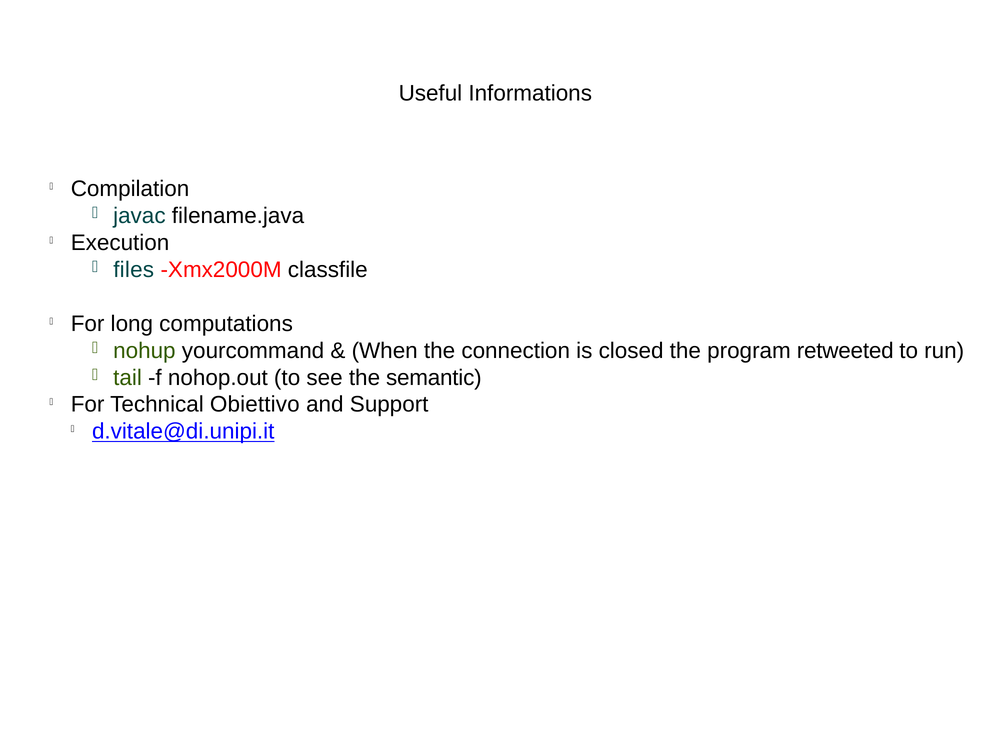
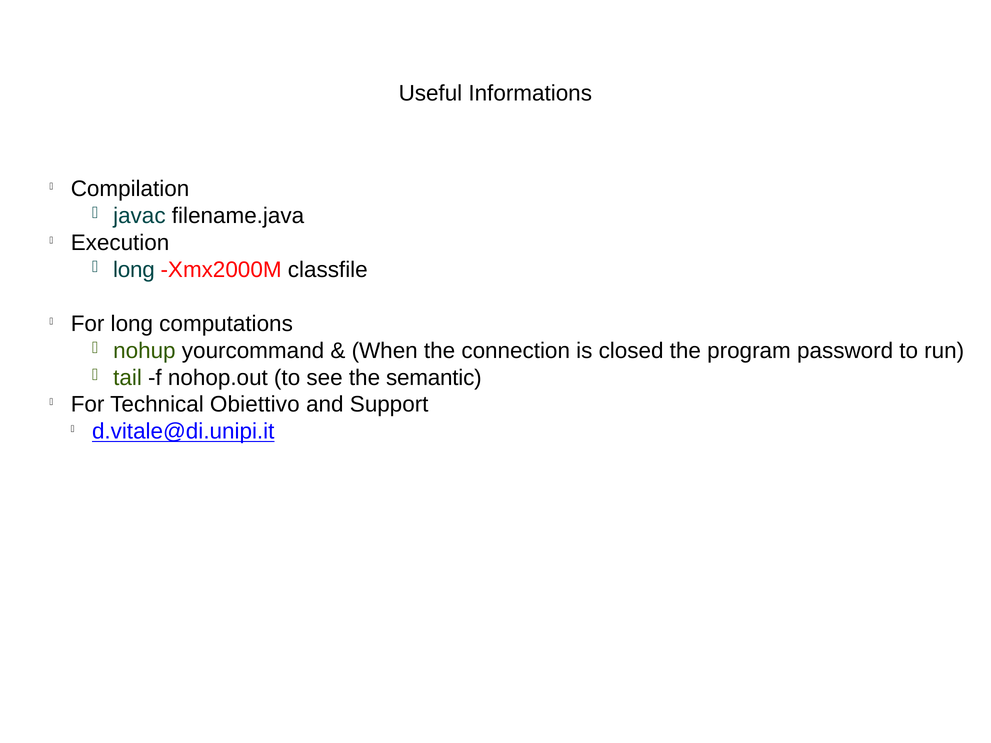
files: files -> long (134, 270)
retweeted: retweeted -> password (845, 351)
